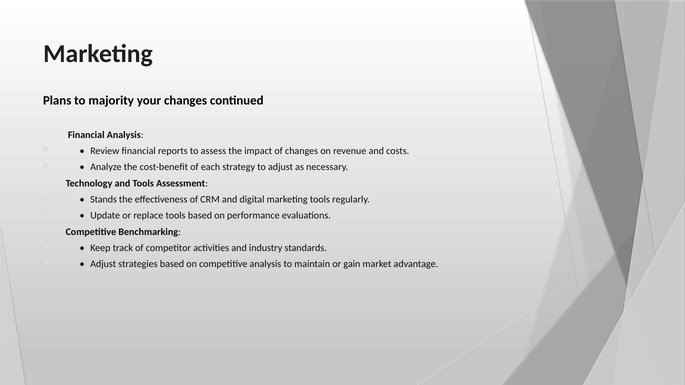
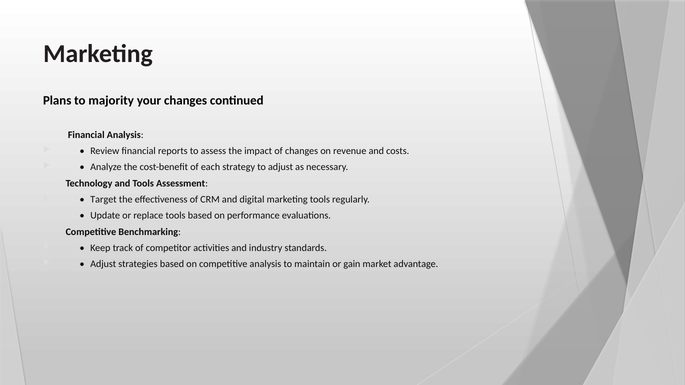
Stands: Stands -> Target (103, 200)
